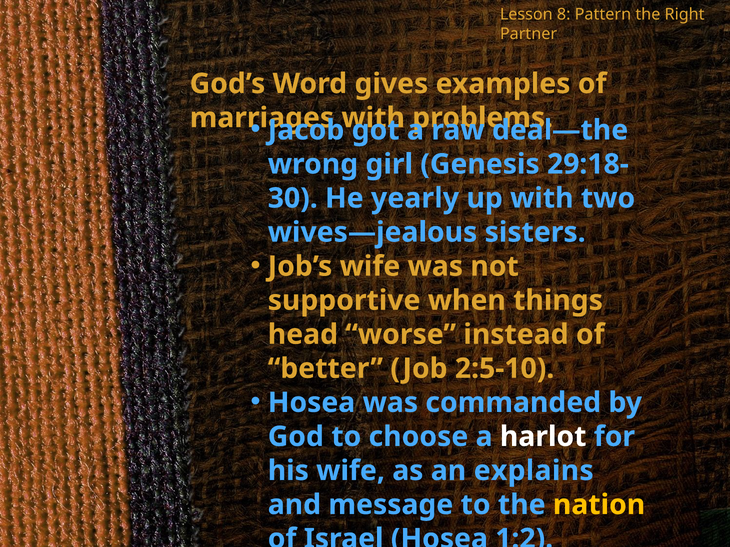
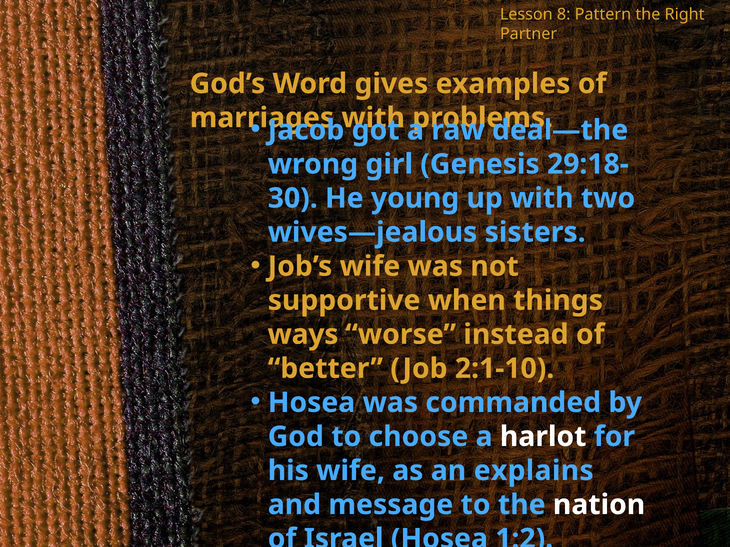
yearly: yearly -> young (415, 198)
head: head -> ways (303, 335)
2:5-10: 2:5-10 -> 2:1-10 (505, 369)
nation colour: yellow -> white (599, 505)
